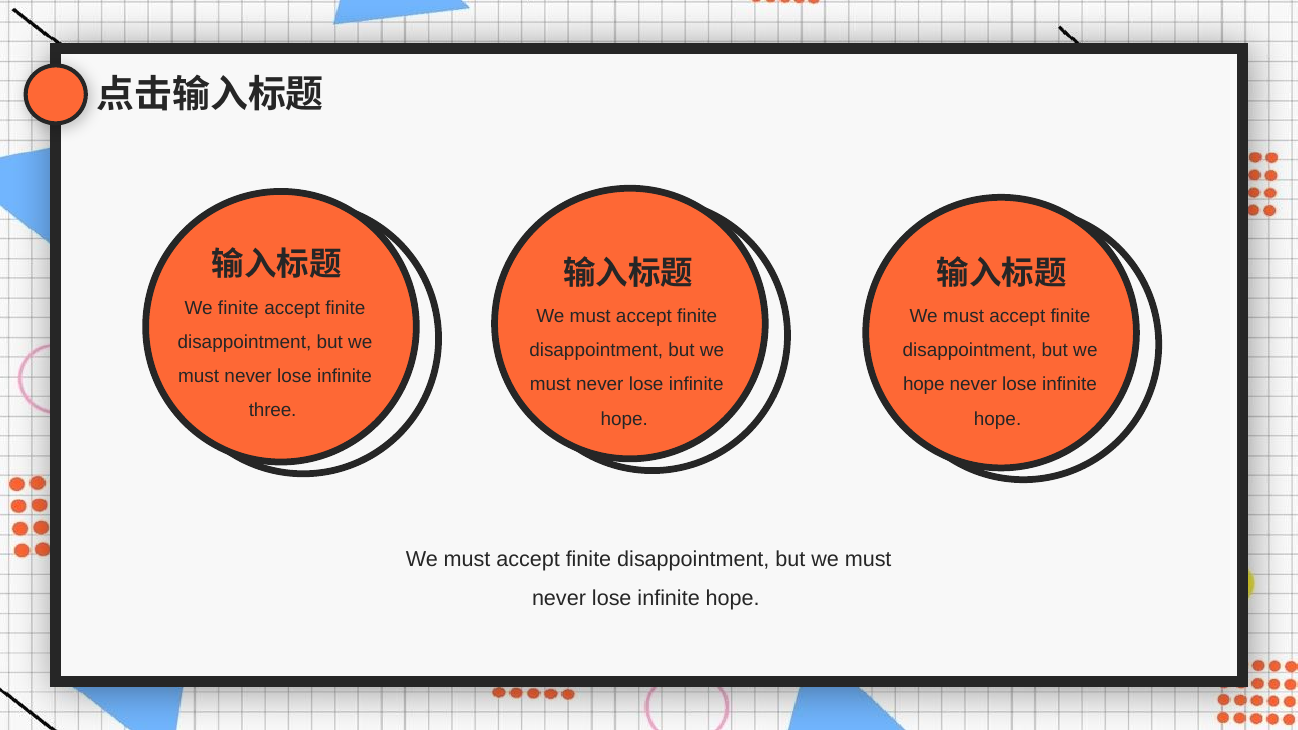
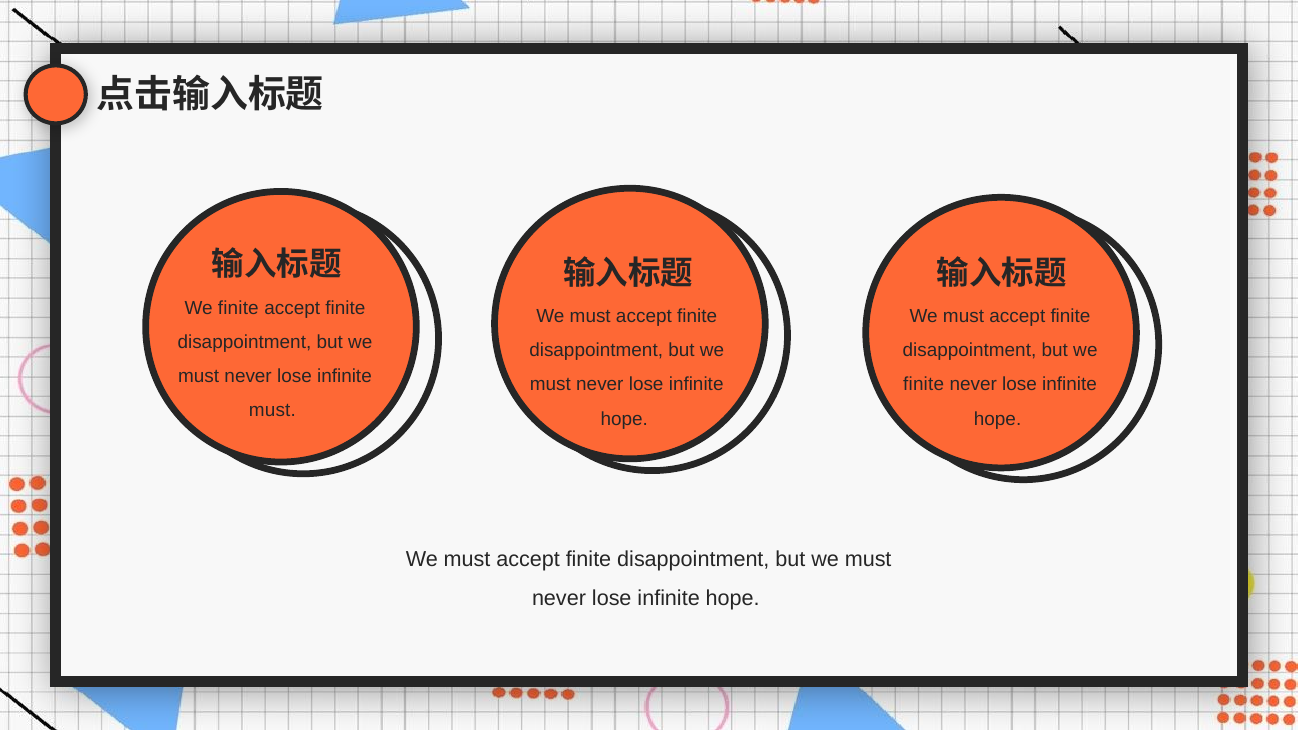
hope: hope -> finite (924, 385)
three: three -> must (272, 410)
